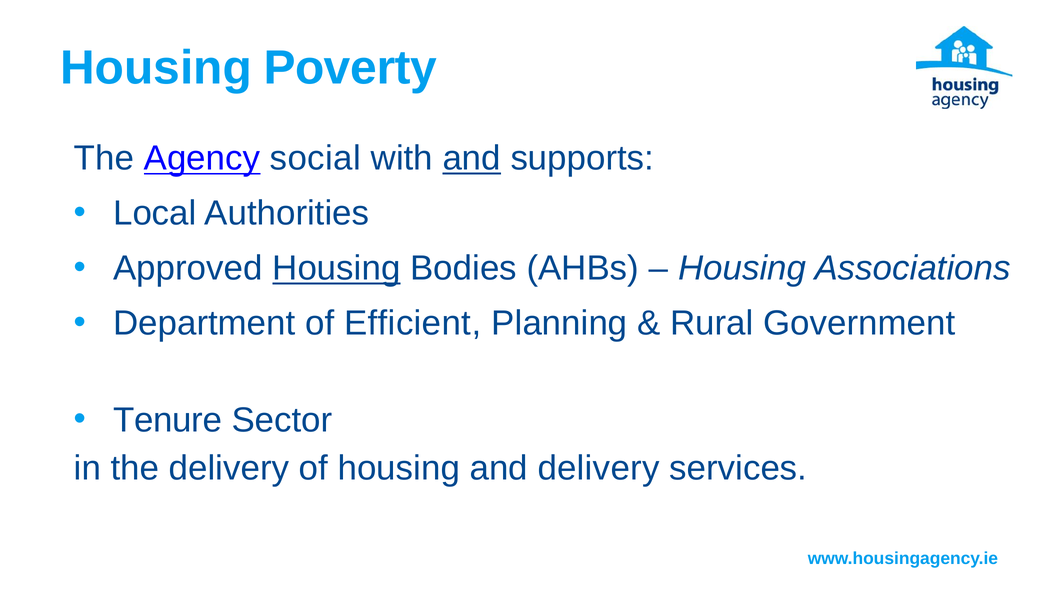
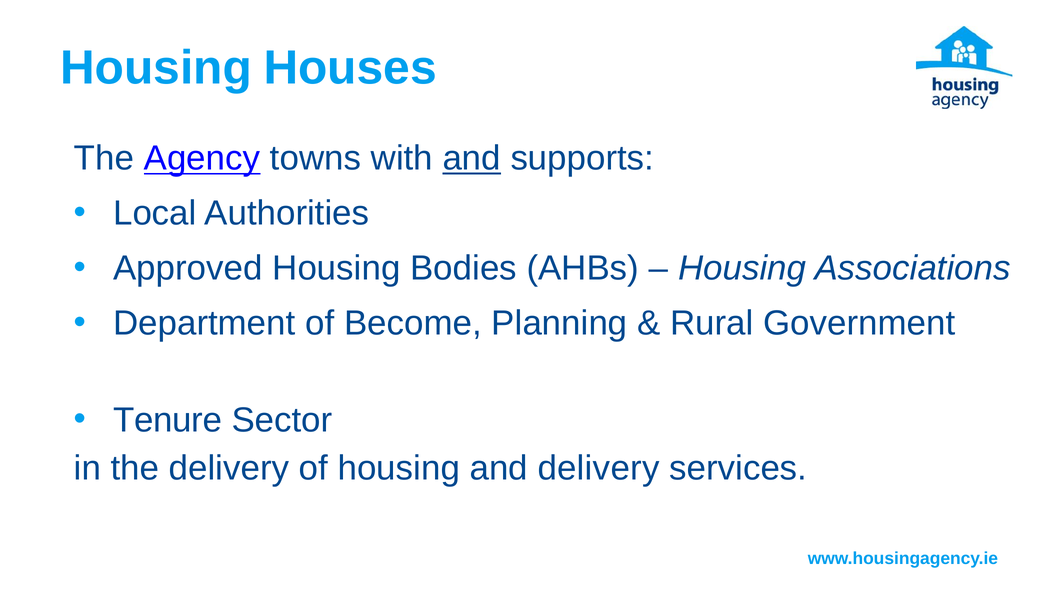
Poverty: Poverty -> Houses (350, 68)
social: social -> towns (316, 158)
Housing underline: present -> none (336, 268)
Efficient: Efficient -> Become (413, 323)
